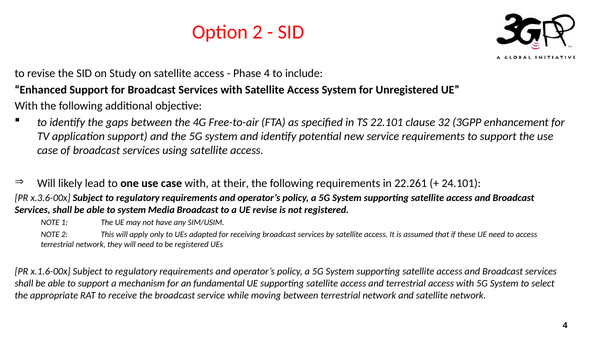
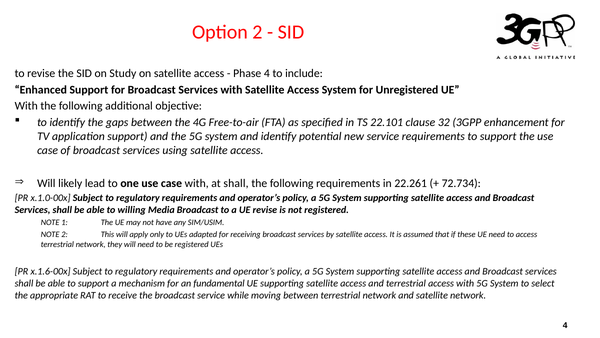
at their: their -> shall (236, 183)
24.101: 24.101 -> 72.734 (461, 183)
x.3.6-00x: x.3.6-00x -> x.1.0-00x (51, 198)
to system: system -> willing (132, 210)
